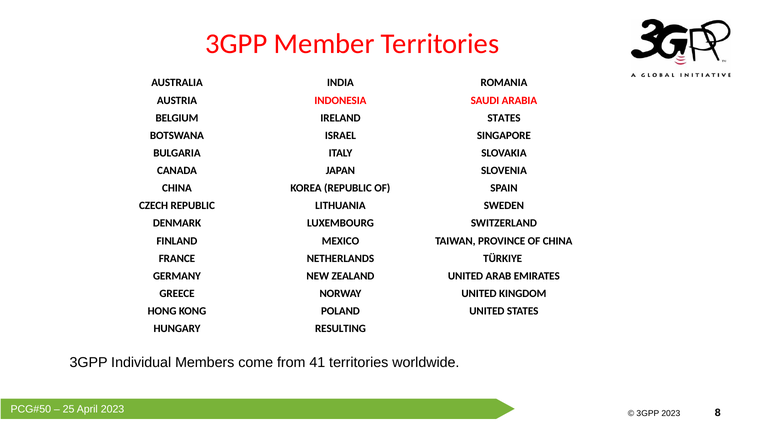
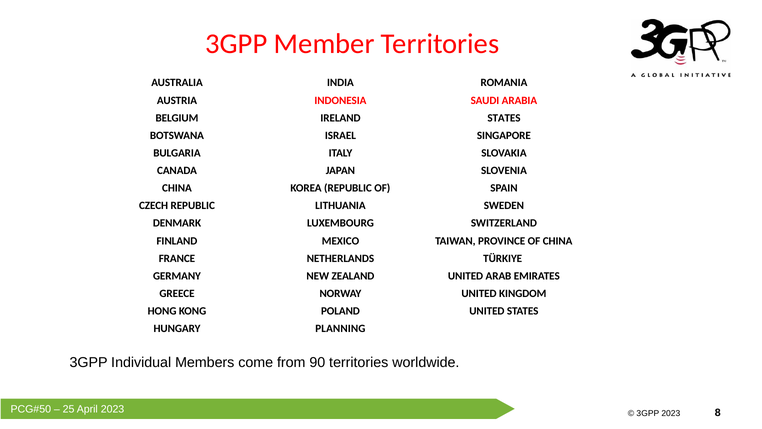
RESULTING: RESULTING -> PLANNING (340, 328)
41: 41 -> 90 (317, 362)
